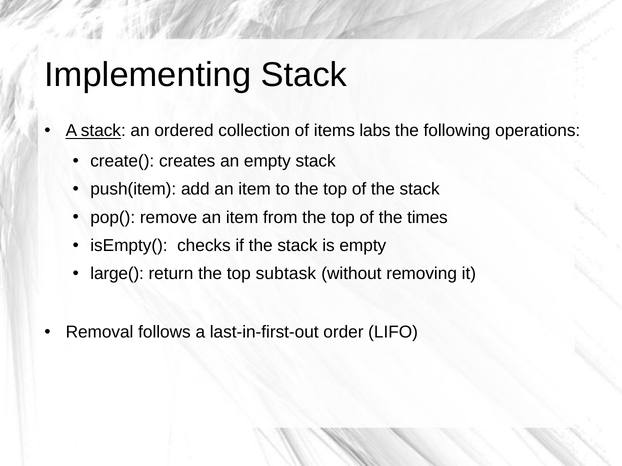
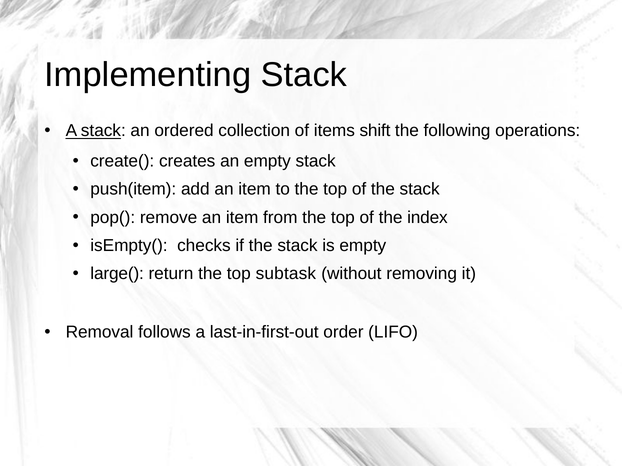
labs: labs -> shift (375, 131)
times: times -> index (427, 218)
